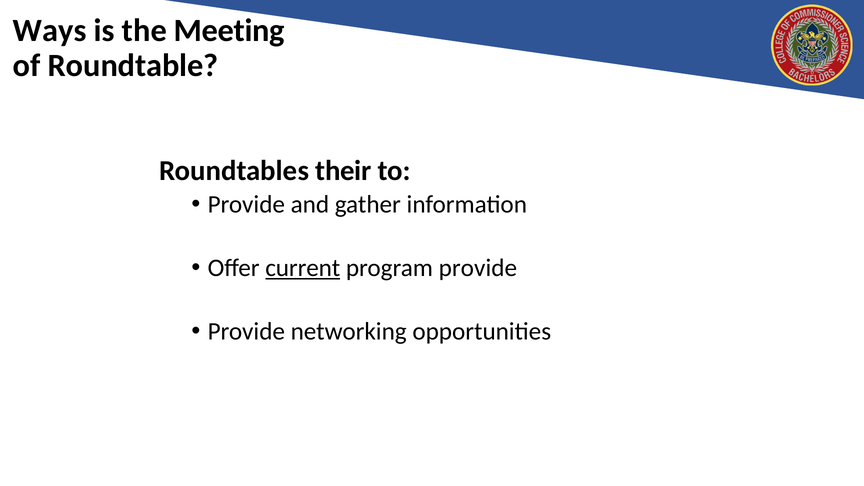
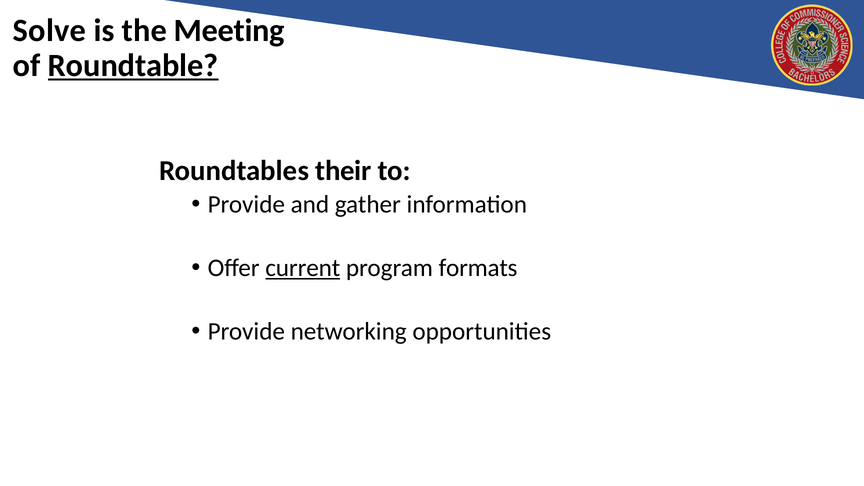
Ways: Ways -> Solve (50, 31)
Roundtable underline: none -> present (133, 66)
program provide: provide -> formats (478, 268)
